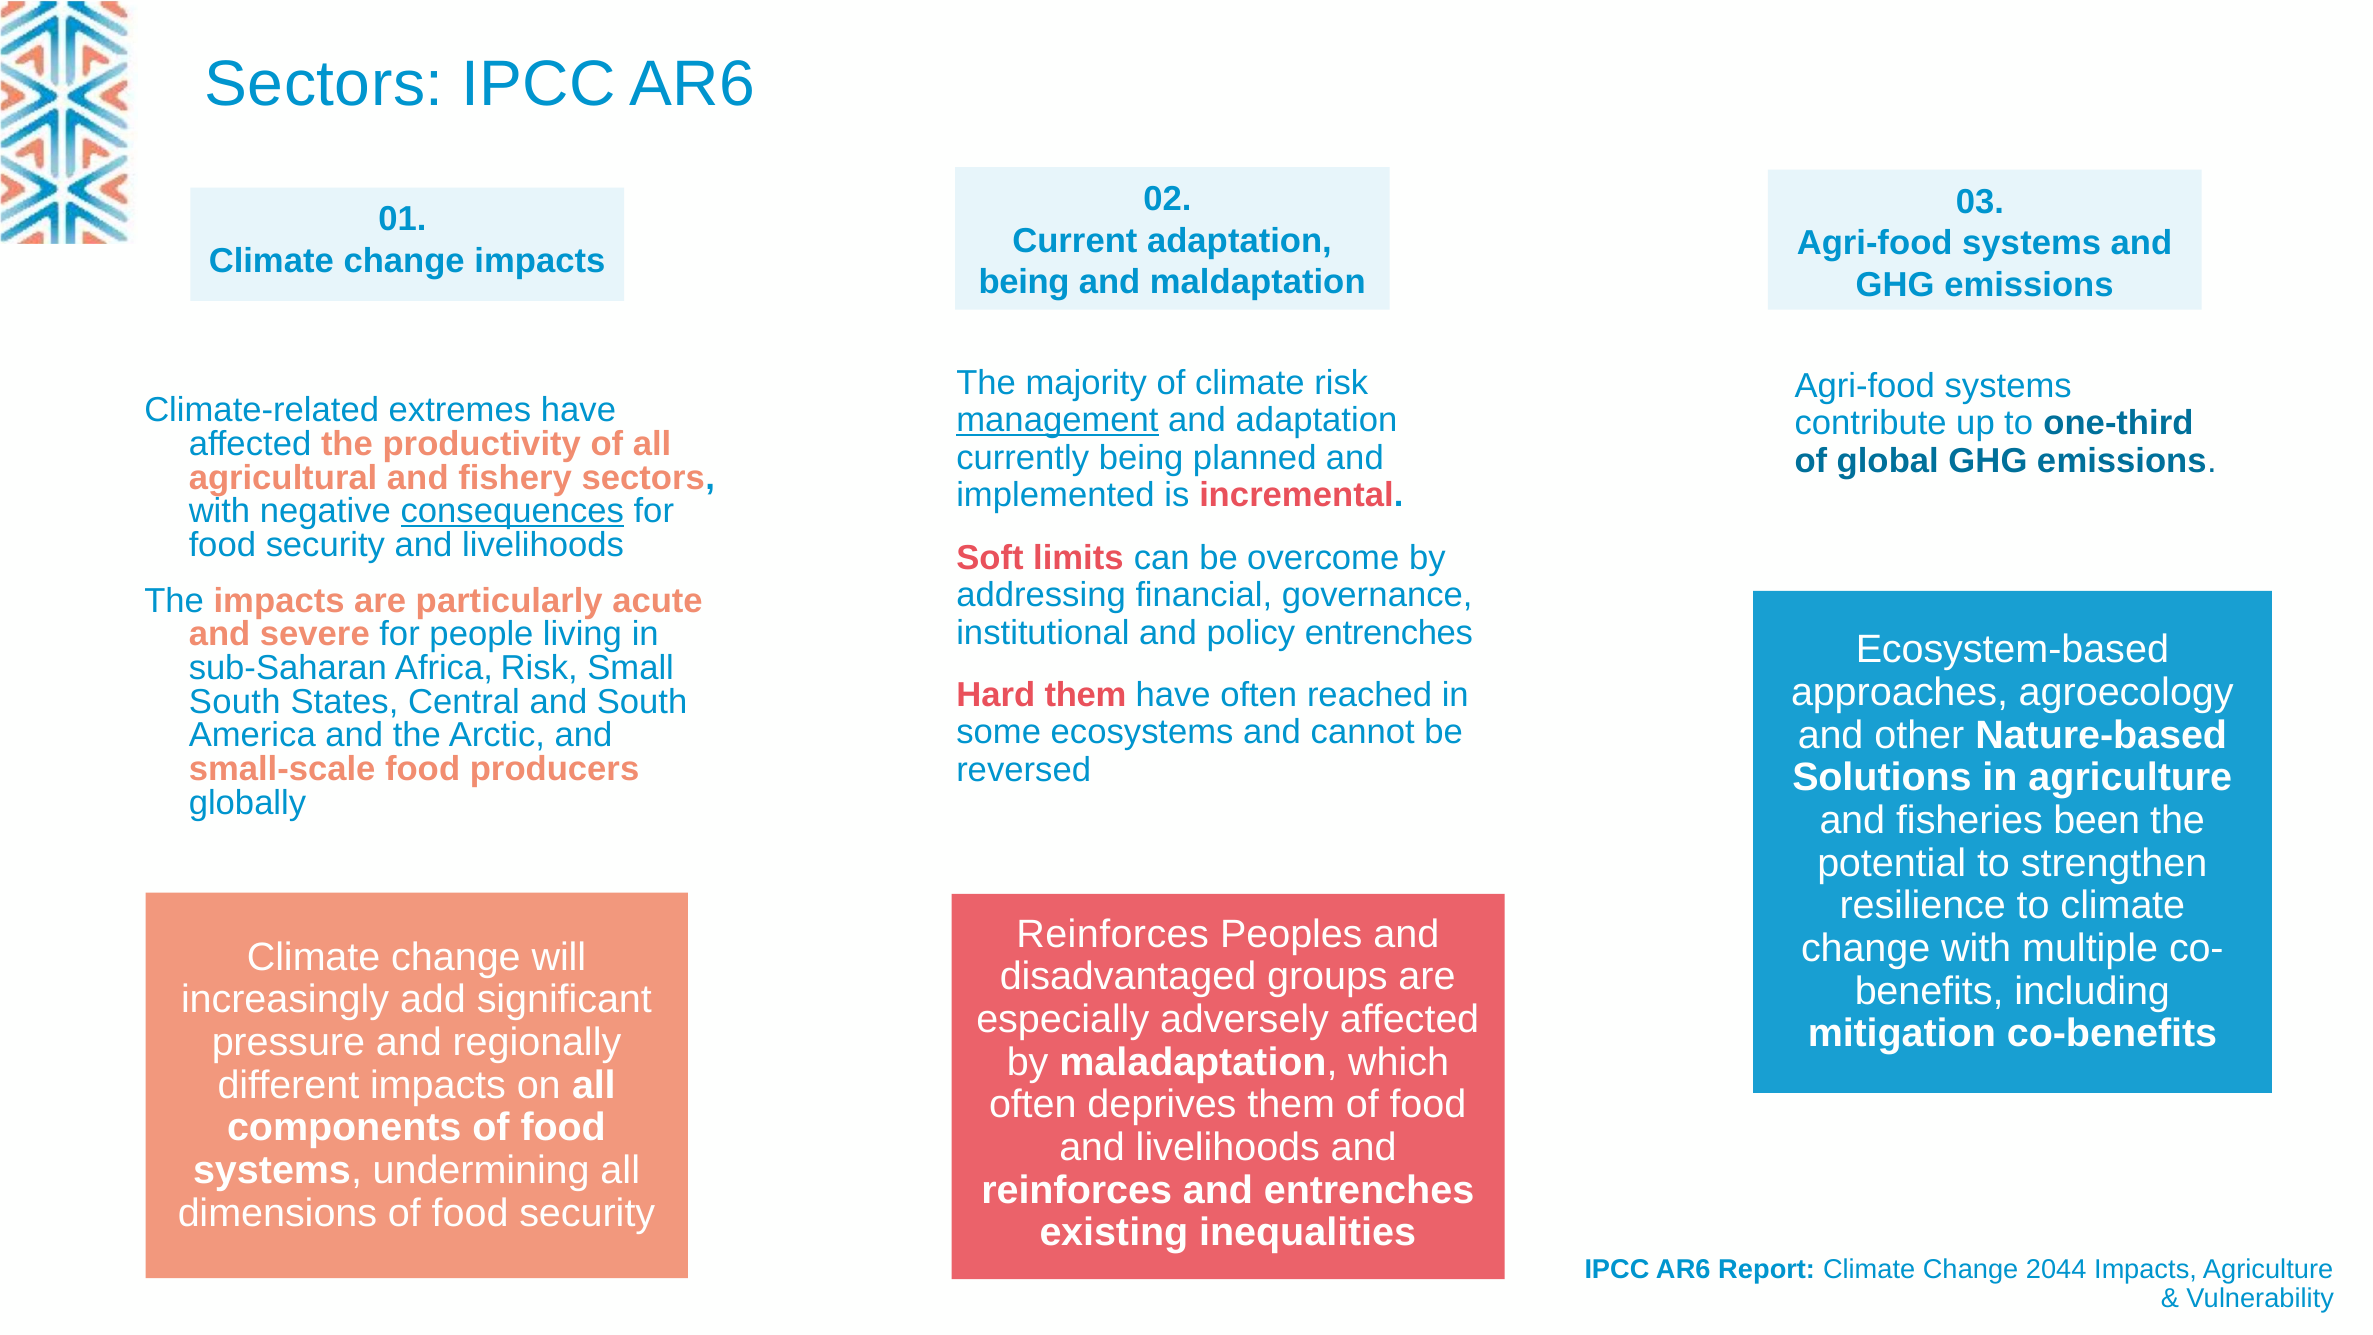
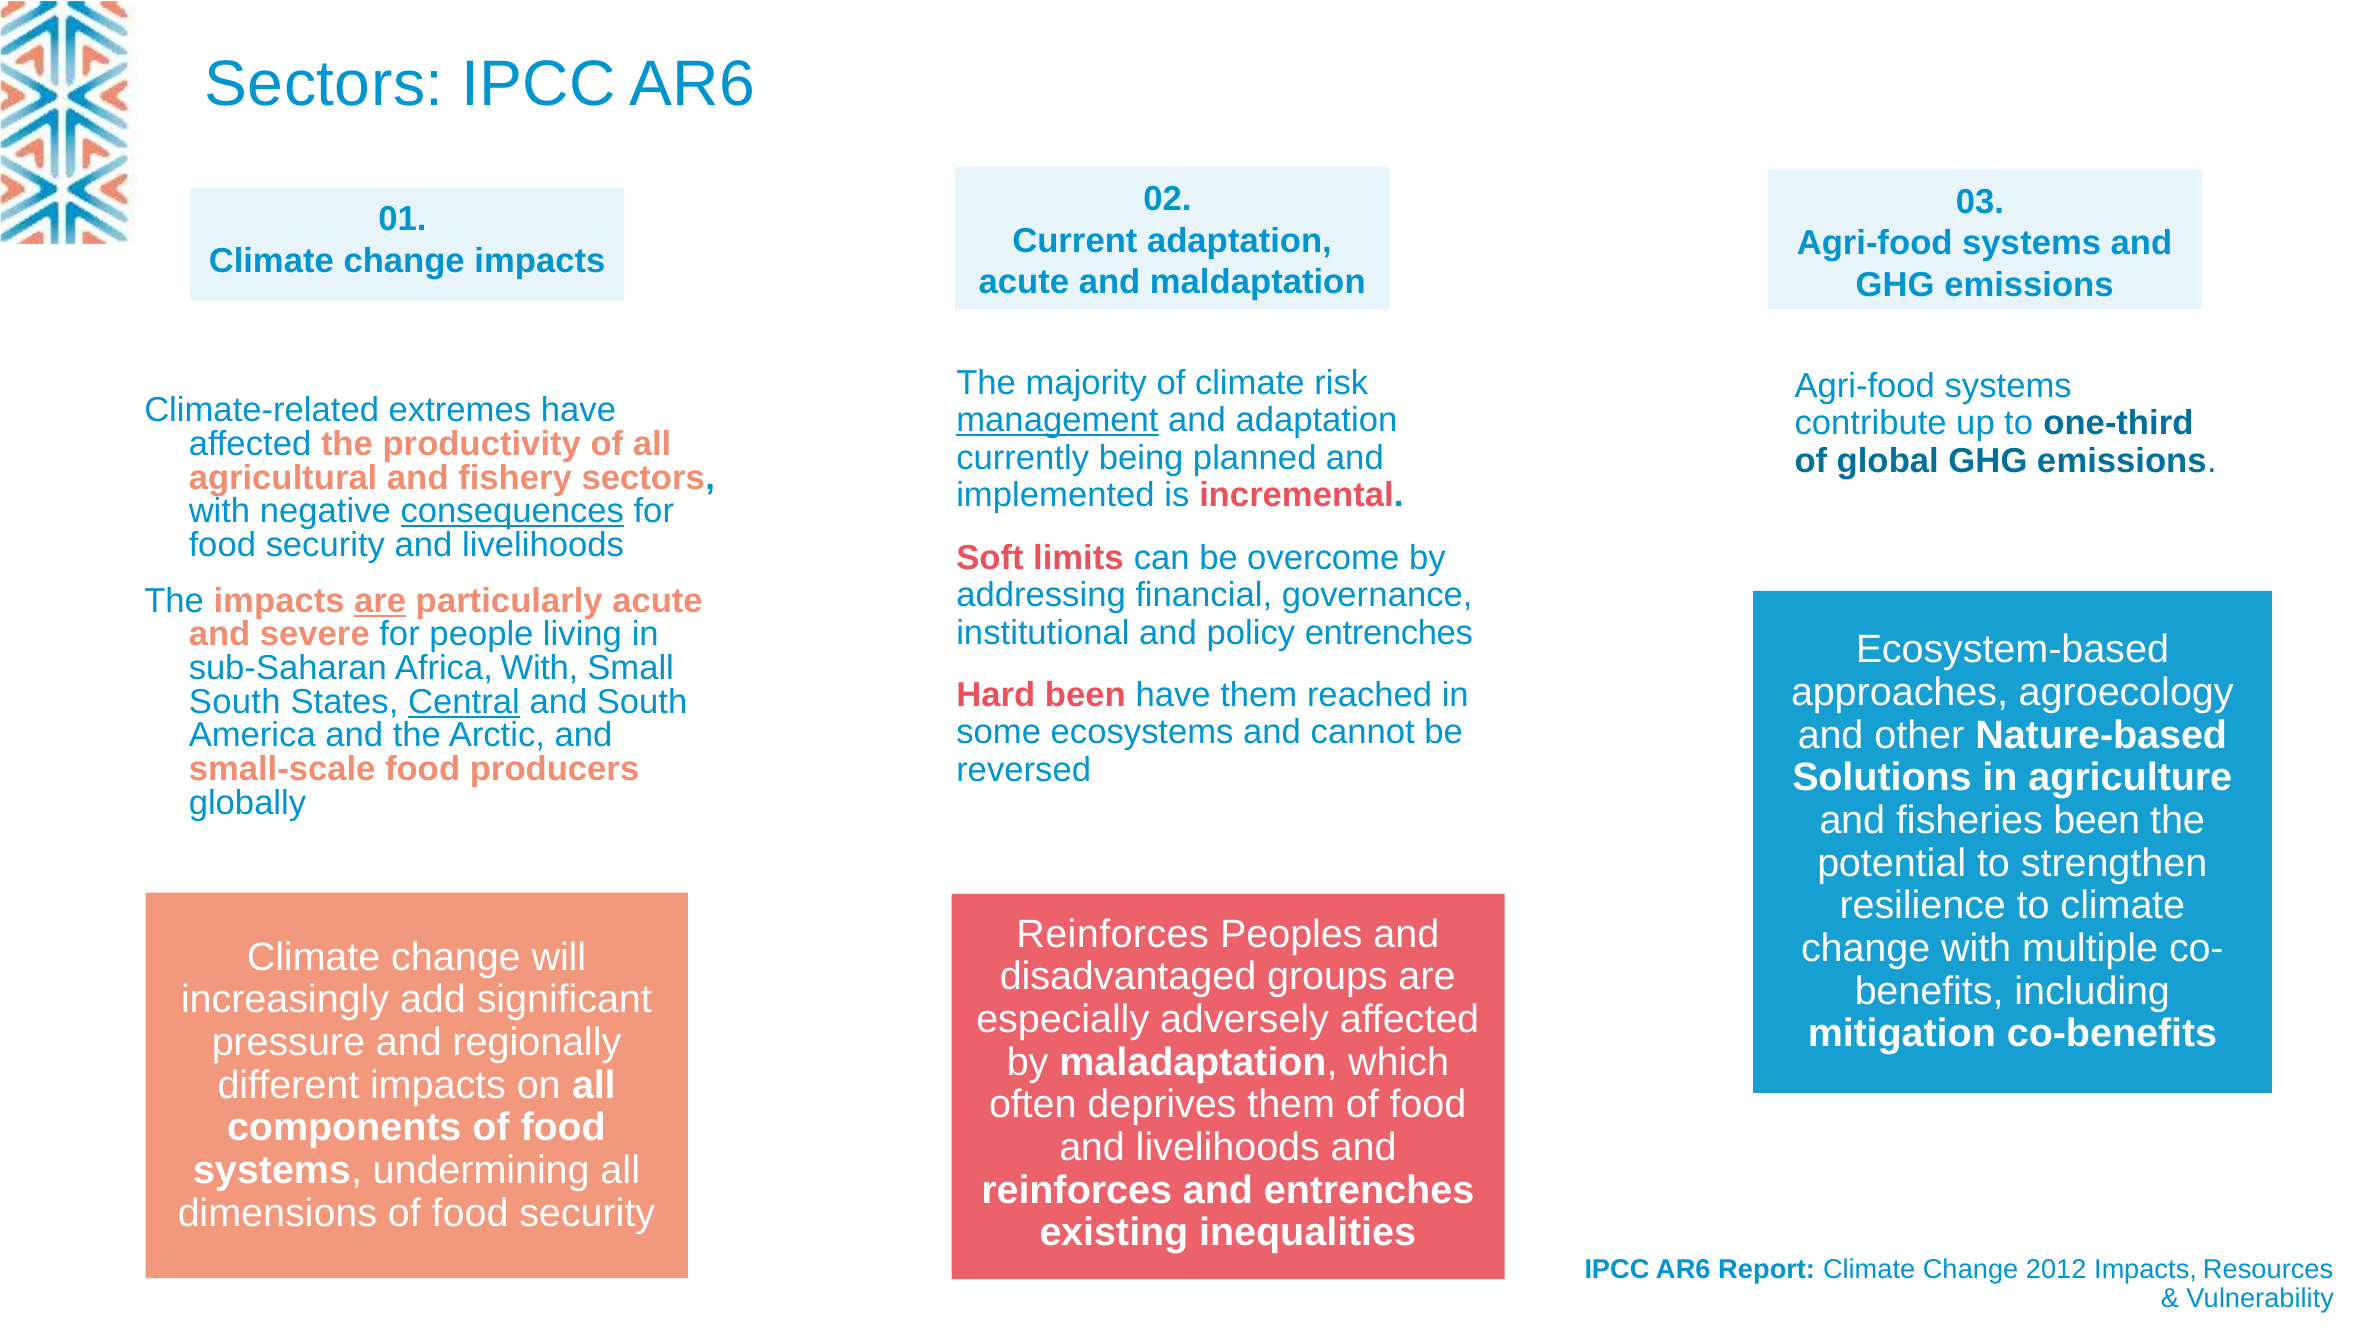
being: being -> acute (1024, 282)
are underline: none -> present (380, 601)
Africa Risk: Risk -> With (539, 668)
Hard them: them -> been (1085, 695)
have often: often -> them (1259, 695)
Central underline: none -> present (464, 702)
2044: 2044 -> 2012 (2056, 1269)
Impacts Agriculture: Agriculture -> Resources (2268, 1269)
